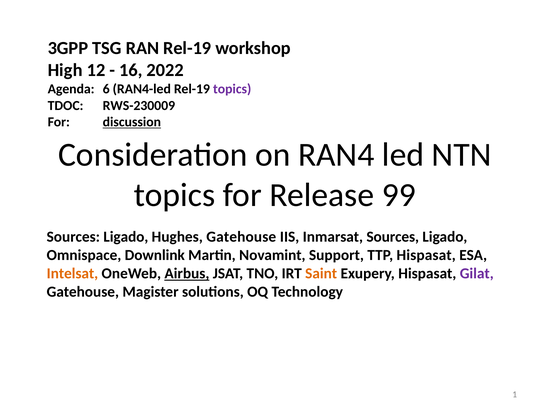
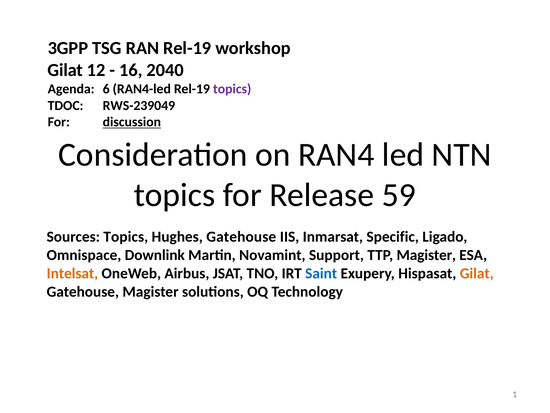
High: High -> Gilat (65, 70)
2022: 2022 -> 2040 (165, 70)
RWS-230009: RWS-230009 -> RWS-239049 (139, 105)
99: 99 -> 59 (399, 195)
Ligado: Ligado -> Topics (126, 237)
Inmarsat Sources: Sources -> Specific (393, 237)
TTP Hispasat: Hispasat -> Magister (426, 255)
Airbus underline: present -> none (187, 273)
Saint colour: orange -> blue (321, 273)
Gilat colour: purple -> orange (477, 273)
